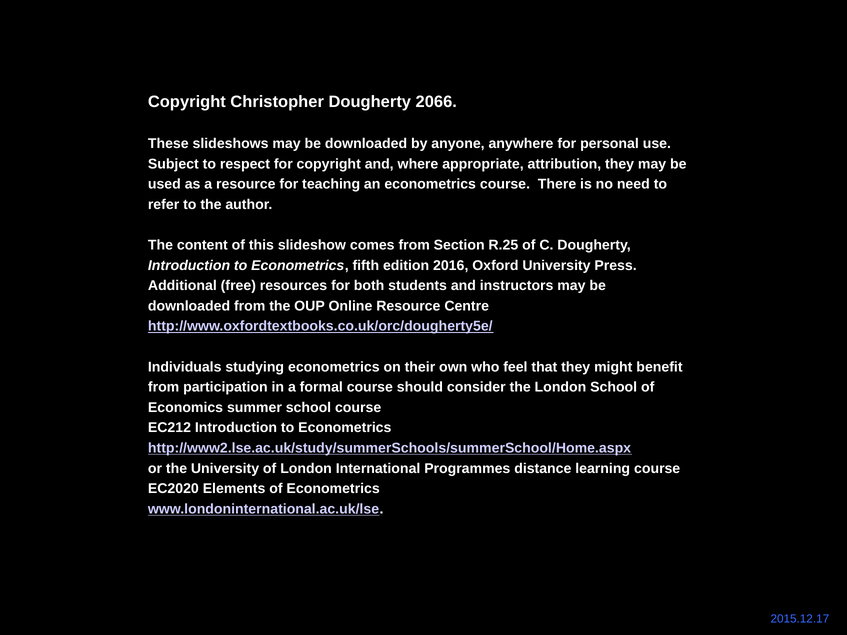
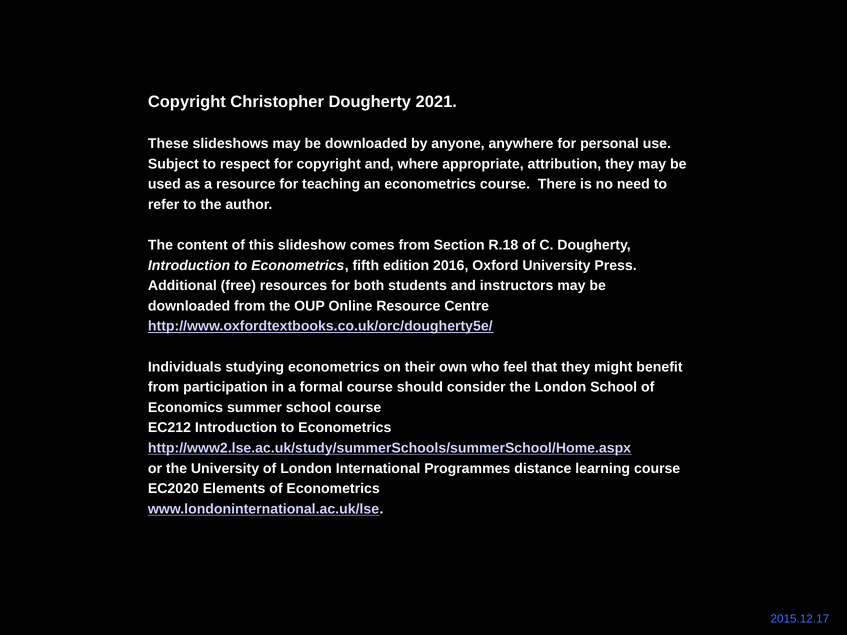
2066: 2066 -> 2021 (436, 102)
R.25: R.25 -> R.18 (503, 245)
